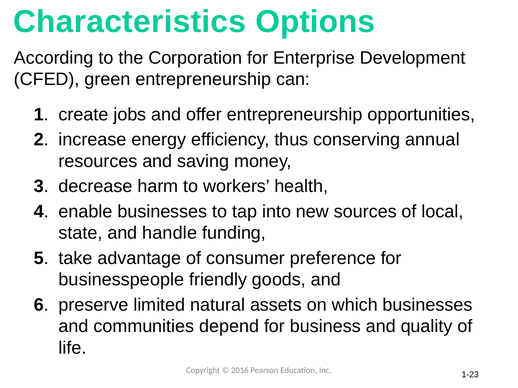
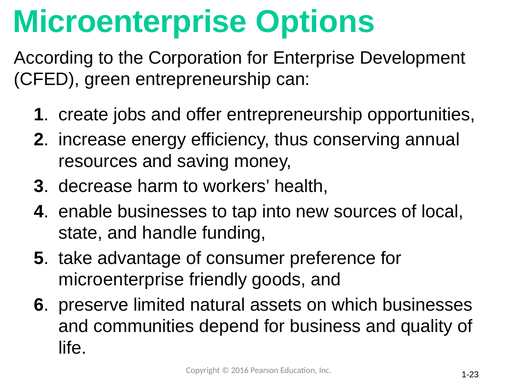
Characteristics: Characteristics -> Microenterprise (130, 22)
businesspeople: businesspeople -> microenterprise (121, 280)
